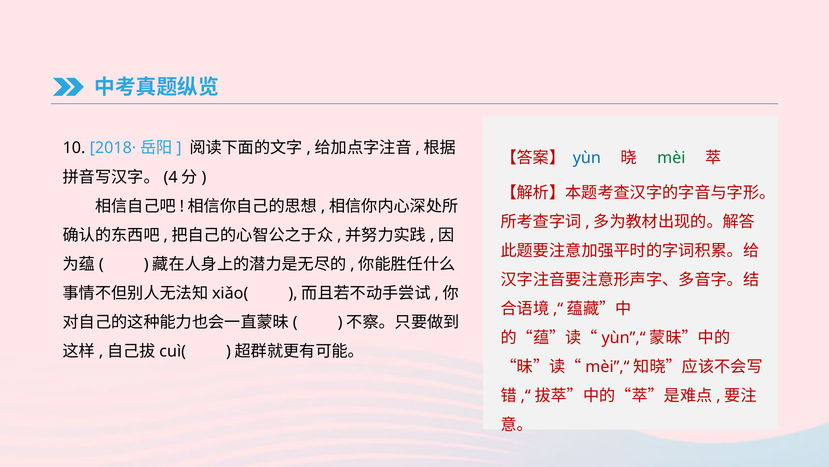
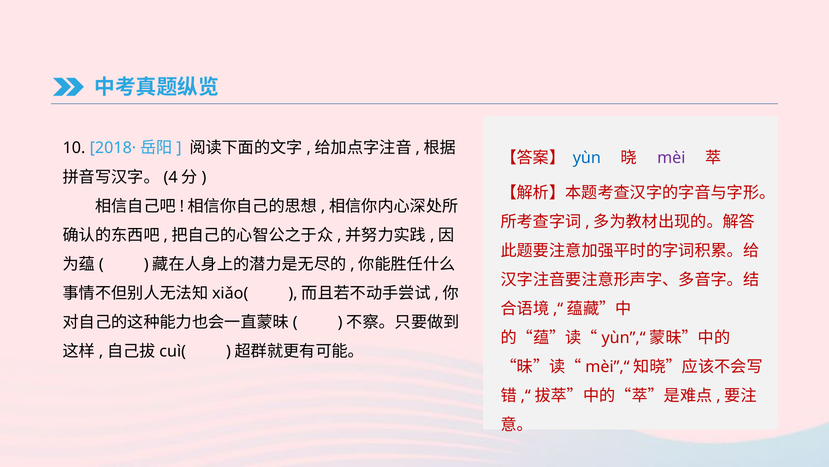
mèi colour: green -> purple (671, 158)
